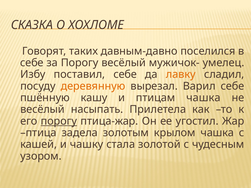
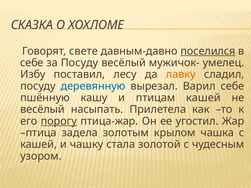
таких: таких -> свете (83, 51)
поселился underline: none -> present (208, 51)
за Порогу: Порогу -> Посуду (80, 63)
поставил себе: себе -> лесу (125, 74)
деревянную colour: orange -> blue (93, 86)
птицам чашка: чашка -> кашей (203, 98)
